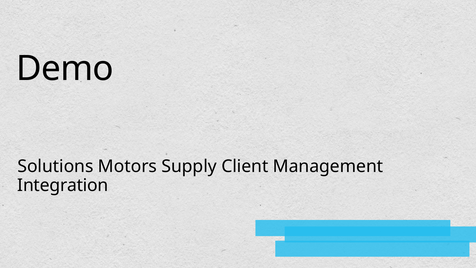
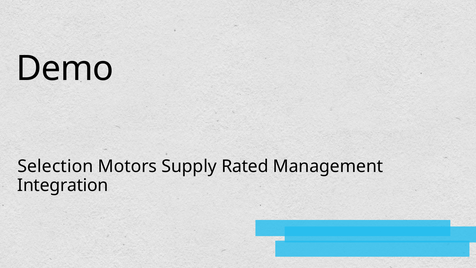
Solutions: Solutions -> Selection (55, 166)
Client: Client -> Rated (245, 166)
